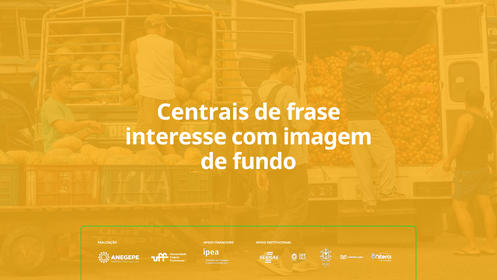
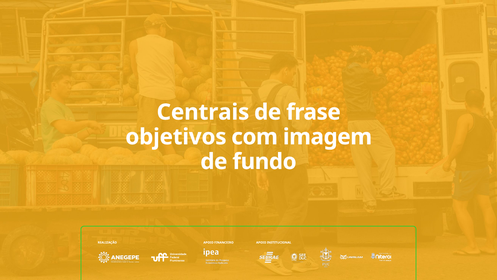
interesse: interesse -> objetivos (176, 137)
